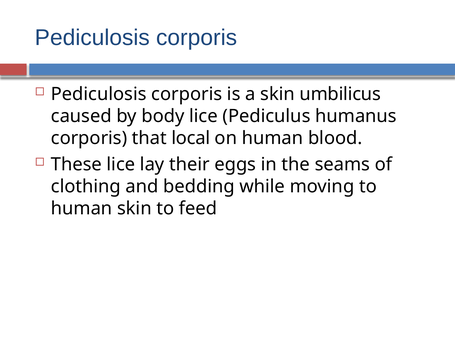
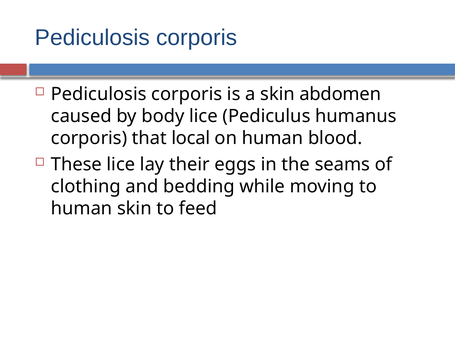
umbilicus: umbilicus -> abdomen (340, 94)
